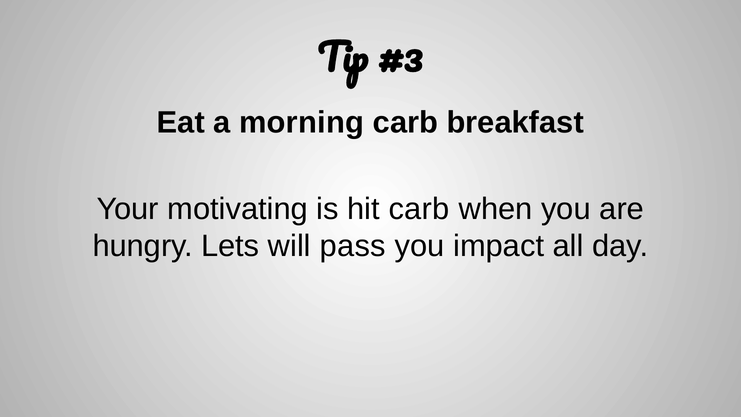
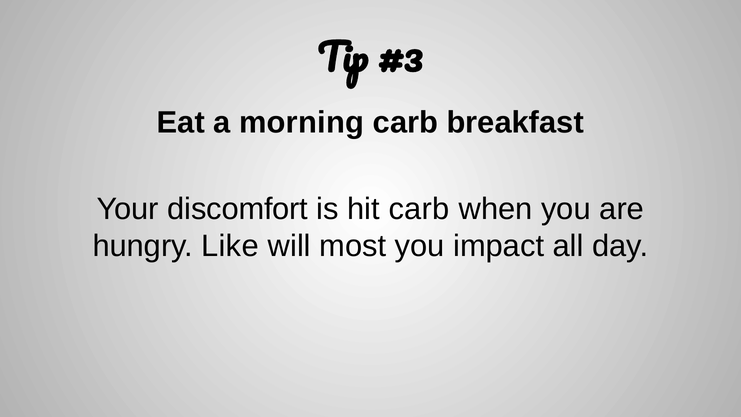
motivating: motivating -> discomfort (238, 209)
Lets: Lets -> Like (230, 246)
pass: pass -> most (353, 246)
